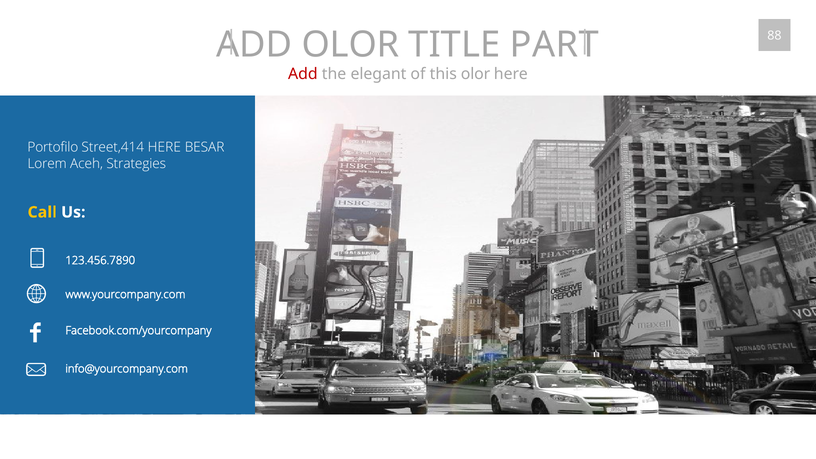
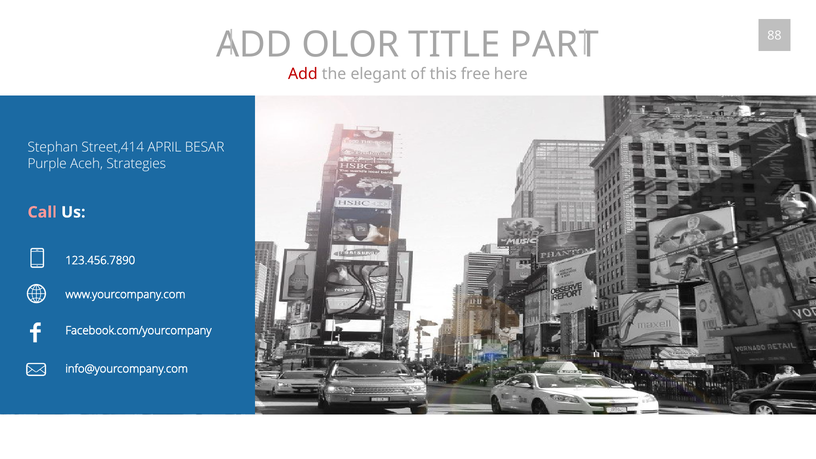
this olor: olor -> free (476, 74)
Portofilo: Portofilo -> Stephan (53, 147)
Street,414 HERE: HERE -> APRIL (164, 147)
Lorem: Lorem -> Purple (47, 164)
Call colour: yellow -> pink (42, 212)
